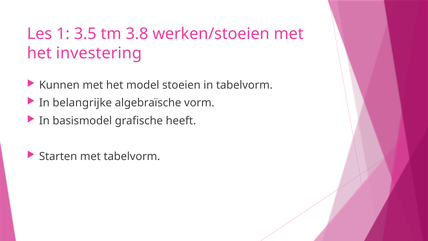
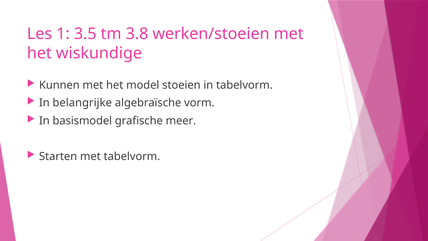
investering: investering -> wiskundige (99, 53)
heeft: heeft -> meer (181, 121)
